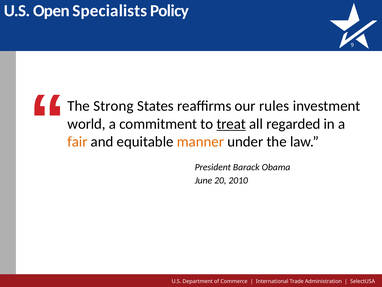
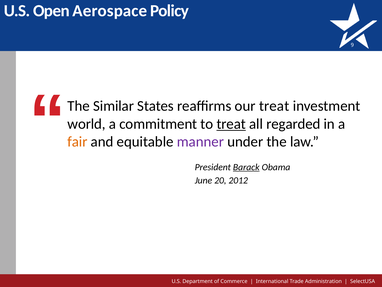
Specialists: Specialists -> Aerospace (110, 11)
Strong: Strong -> Similar (114, 106)
our rules: rules -> treat (274, 106)
manner colour: orange -> purple (200, 142)
Barack underline: none -> present (246, 167)
2010: 2010 -> 2012 (238, 180)
